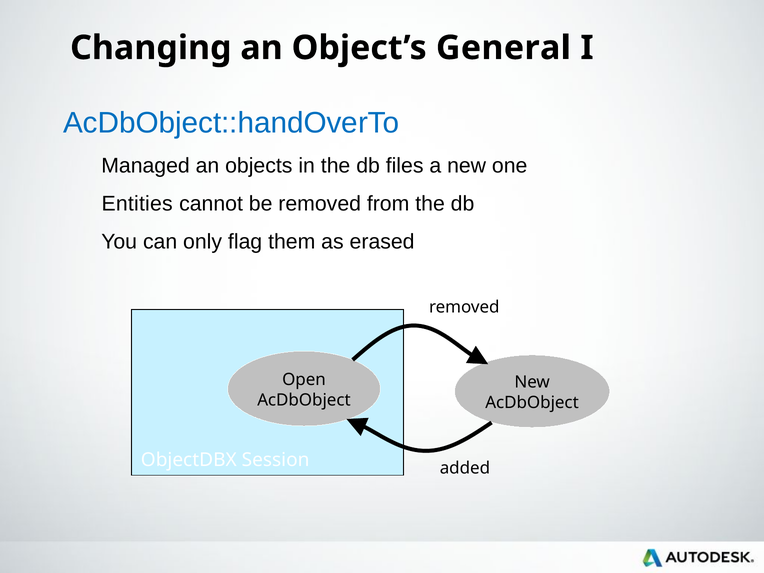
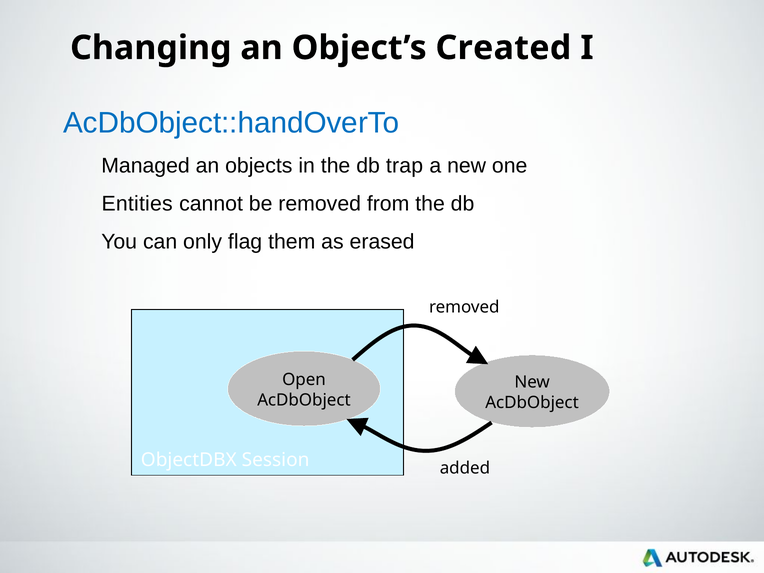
General: General -> Created (503, 48)
files: files -> trap (405, 166)
